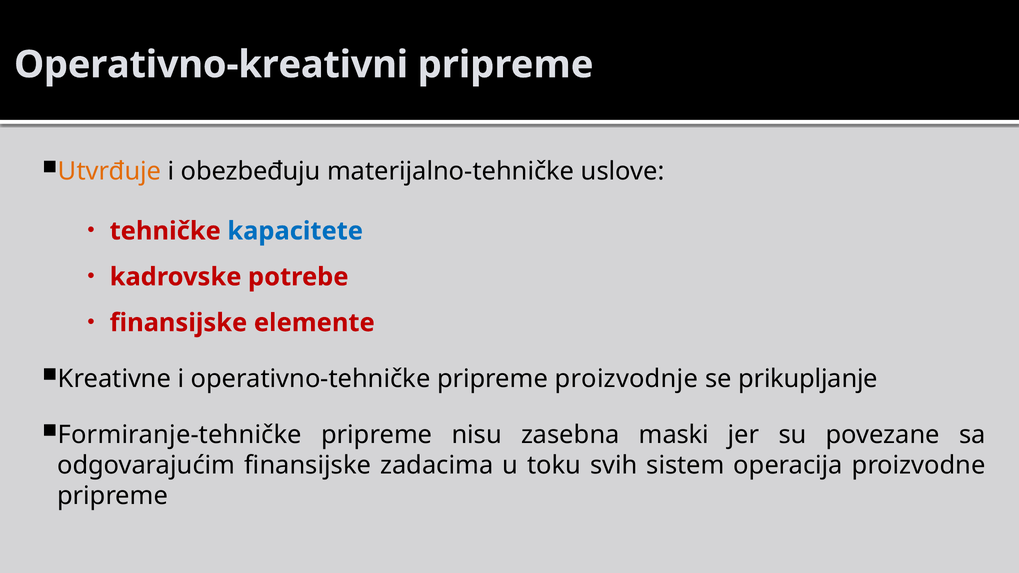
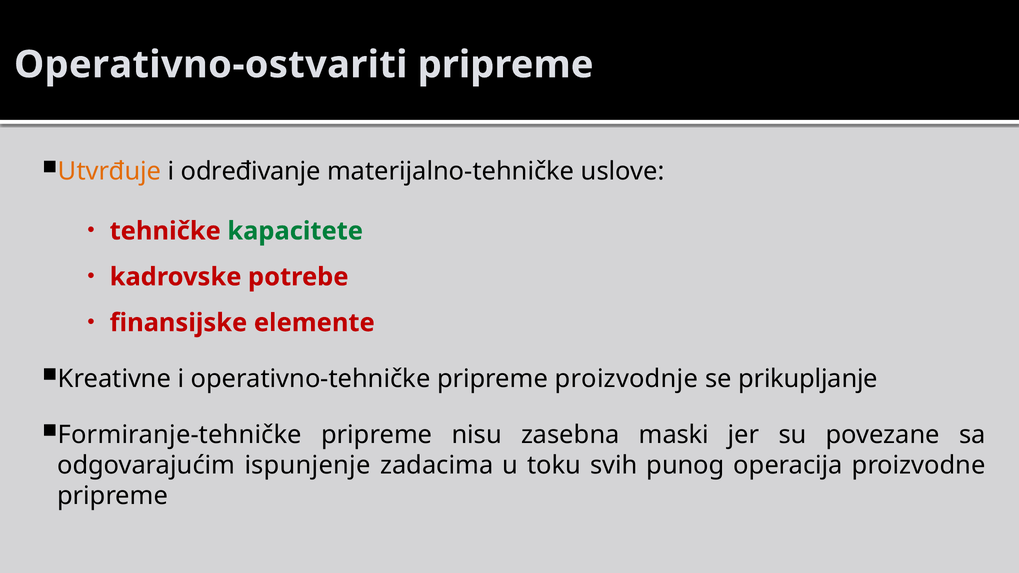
Operativno-kreativni: Operativno-kreativni -> Operativno-ostvariti (211, 65)
obezbeđuju: obezbeđuju -> određivanje (251, 171)
kapacitete colour: blue -> green (295, 231)
odgovarajućim finansijske: finansijske -> ispunjenje (308, 466)
sistem: sistem -> punog (685, 466)
